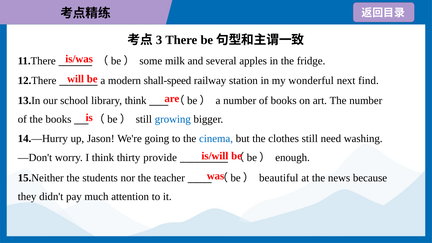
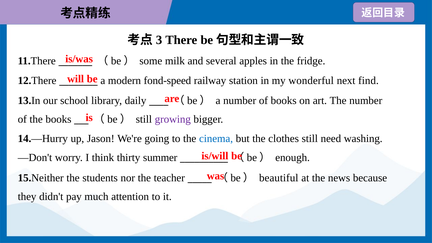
shall-speed: shall-speed -> fond-speed (167, 81)
library think: think -> daily (136, 100)
growing colour: blue -> purple (173, 119)
provide: provide -> summer (160, 158)
